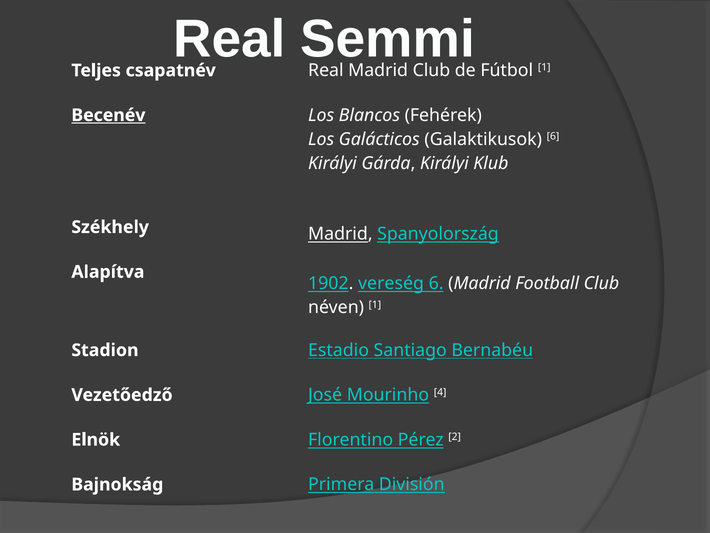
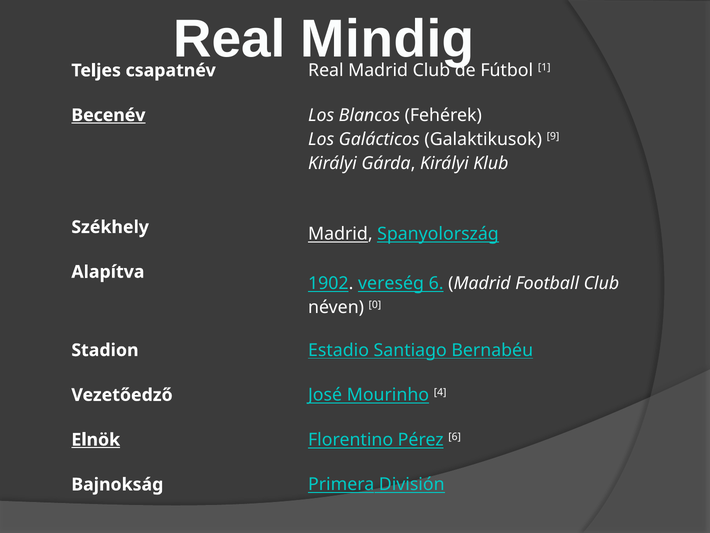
Semmi: Semmi -> Mindig (387, 39)
Galaktikusok 6: 6 -> 9 (553, 136)
néven 1: 1 -> 0 (375, 304)
Elnök underline: none -> present (96, 439)
Pérez 2: 2 -> 6 (455, 437)
